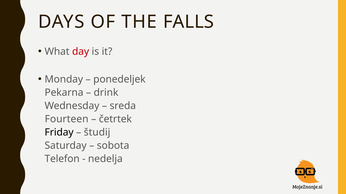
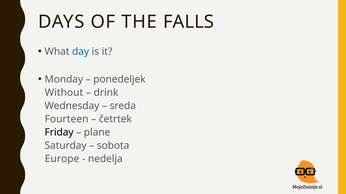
day colour: red -> blue (81, 52)
Pekarna: Pekarna -> Without (64, 93)
študij: študij -> plane (97, 133)
Telefon: Telefon -> Europe (62, 159)
